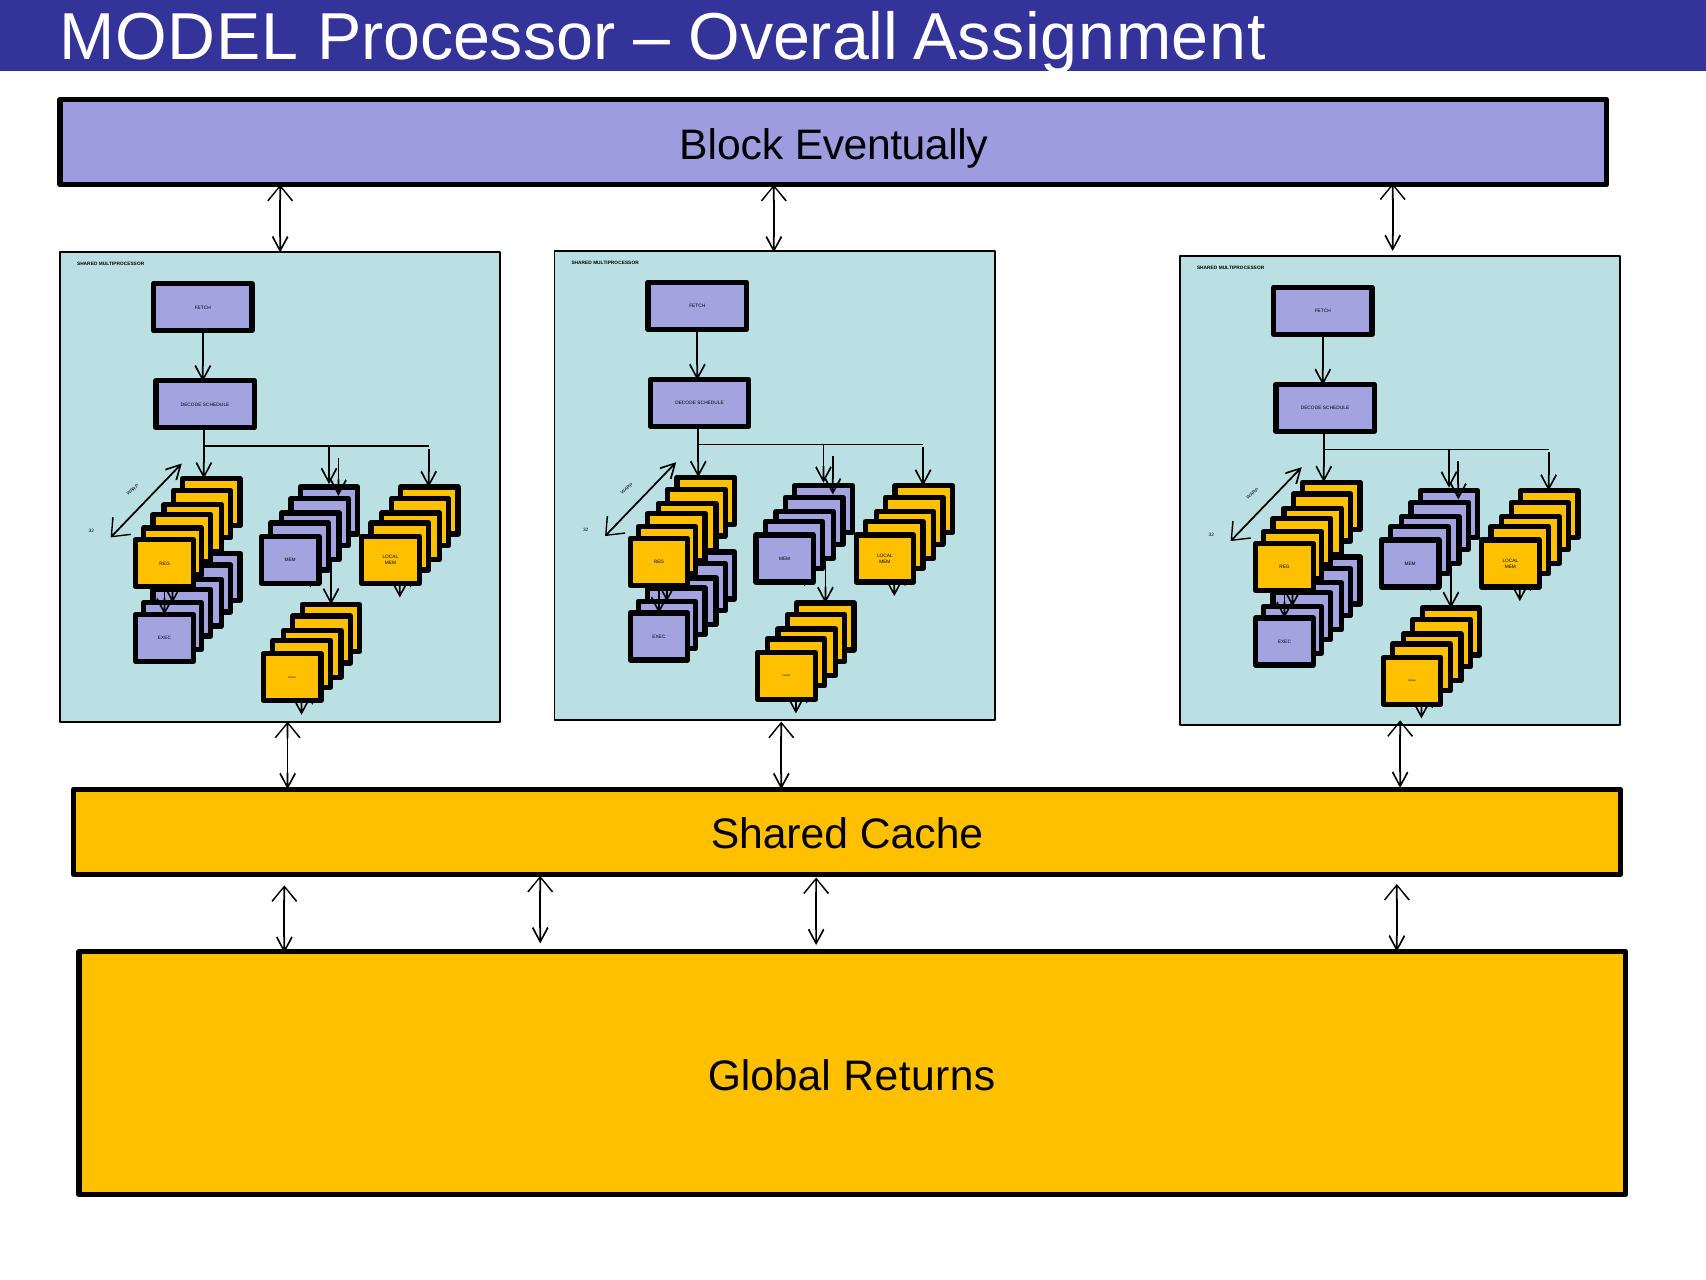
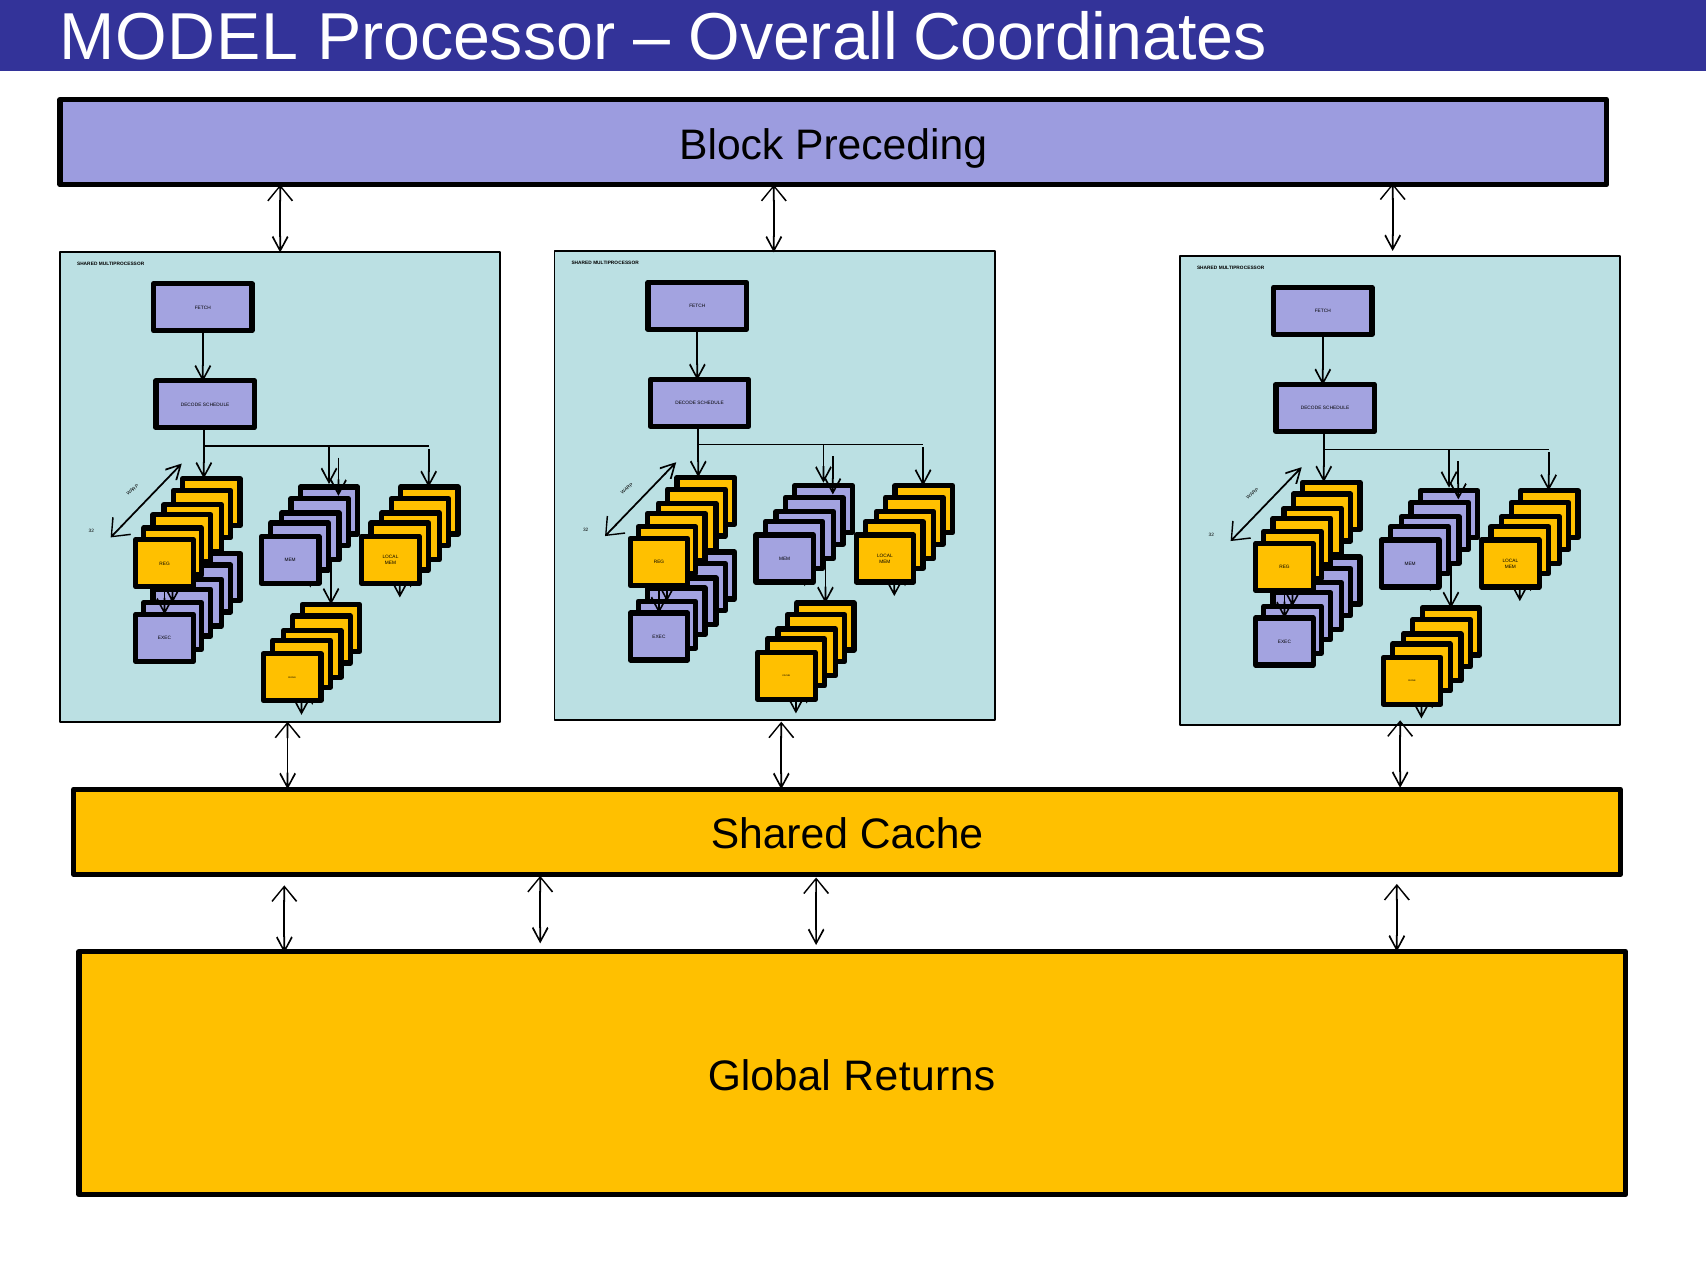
Assignment: Assignment -> Coordinates (1090, 37)
Eventually: Eventually -> Preceding (891, 145)
